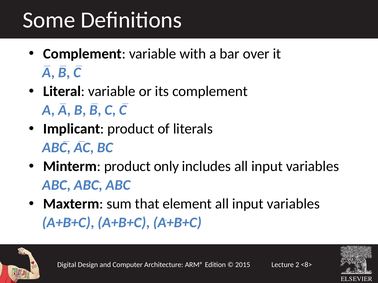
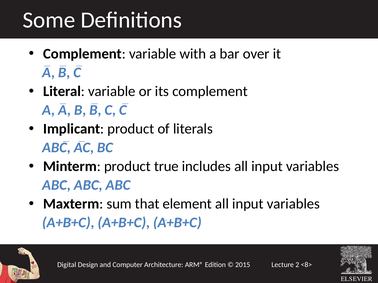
only: only -> true (166, 167)
